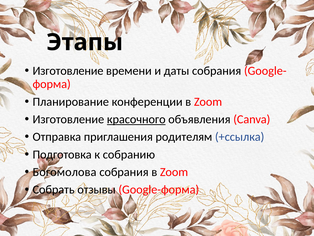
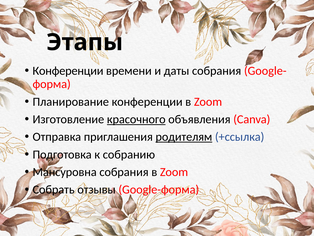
Изготовление: Изготовление -> Конференции (68, 71)
родителям underline: none -> present (184, 137)
Богомолова: Богомолова -> Мансуровна (65, 172)
